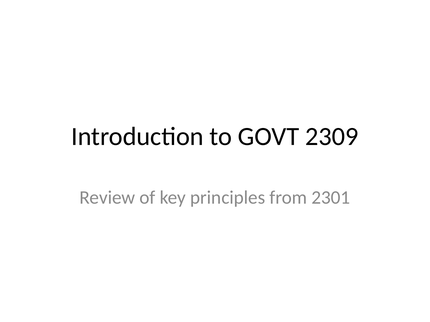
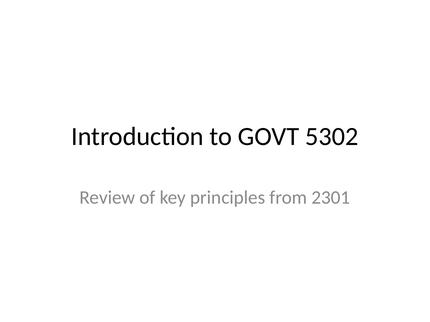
2309: 2309 -> 5302 (332, 137)
